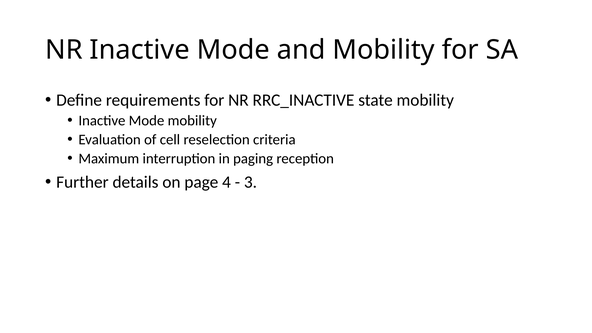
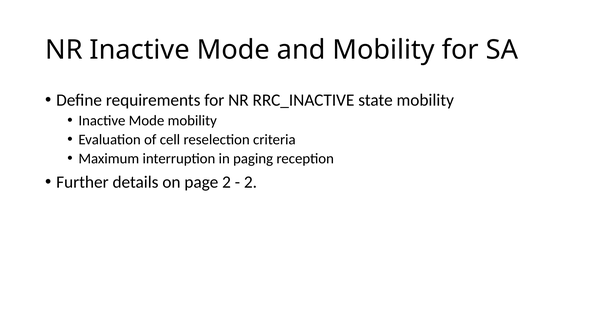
page 4: 4 -> 2 (226, 182)
3: 3 -> 2 (250, 182)
